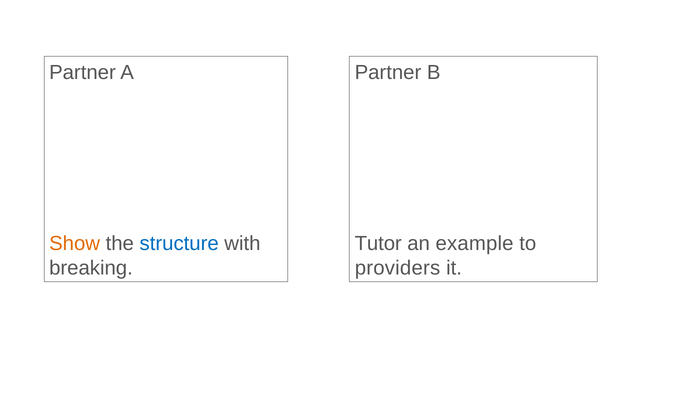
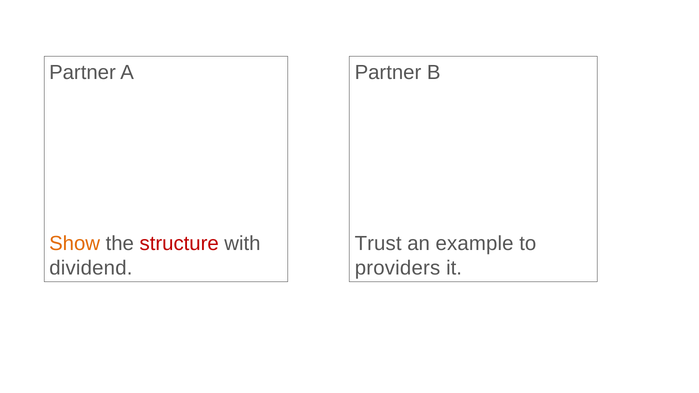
structure colour: blue -> red (179, 244)
Tutor: Tutor -> Trust (378, 244)
breaking: breaking -> dividend (91, 268)
